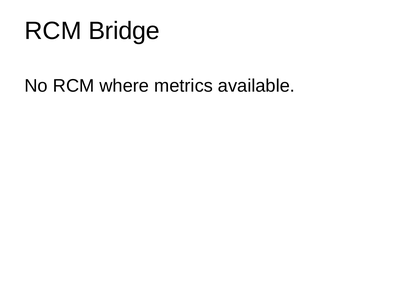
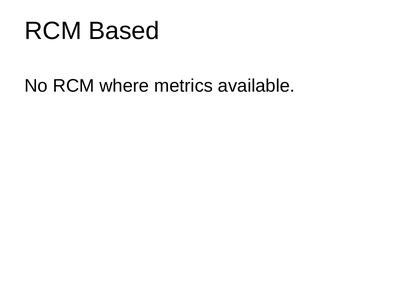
Bridge: Bridge -> Based (124, 31)
